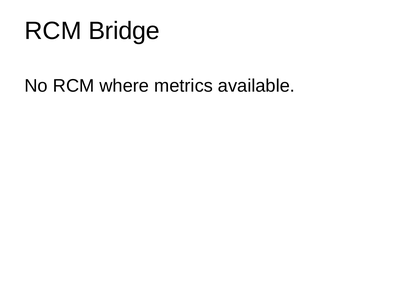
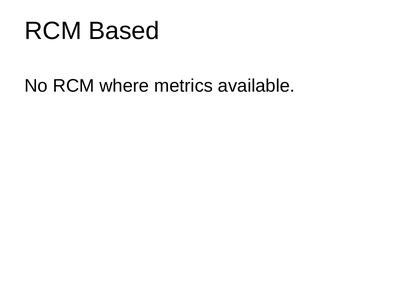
Bridge: Bridge -> Based (124, 31)
